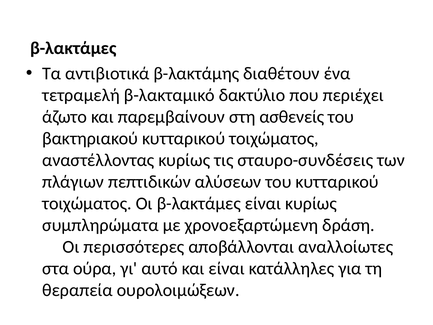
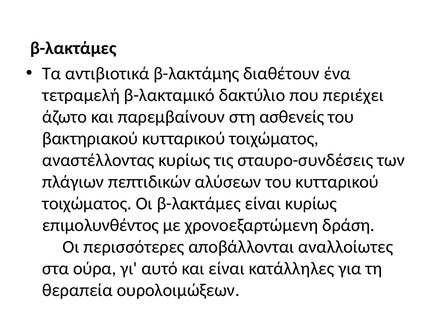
συμπληρώματα: συμπληρώματα -> επιμολυνθέντος (101, 225)
